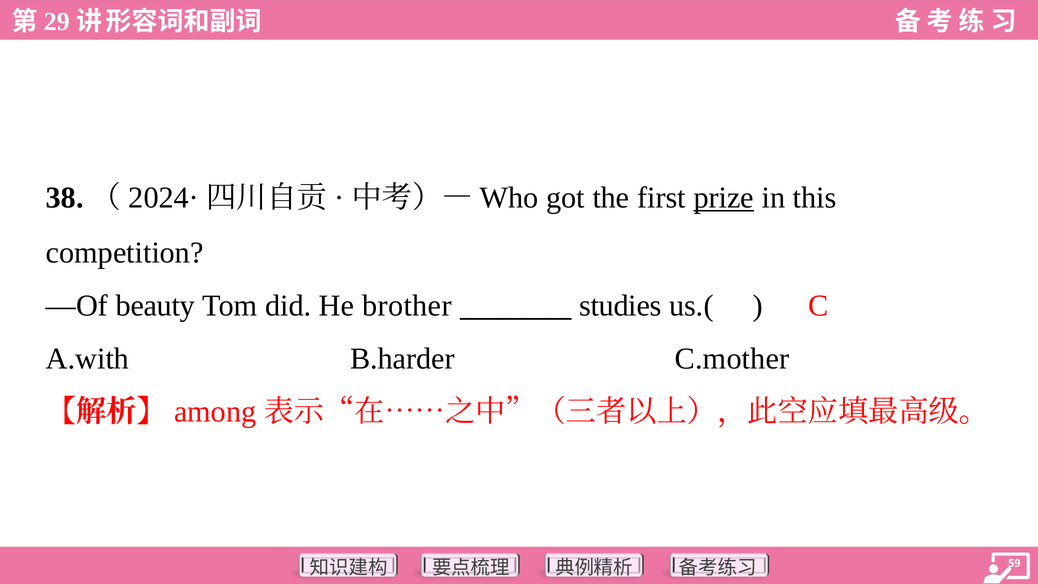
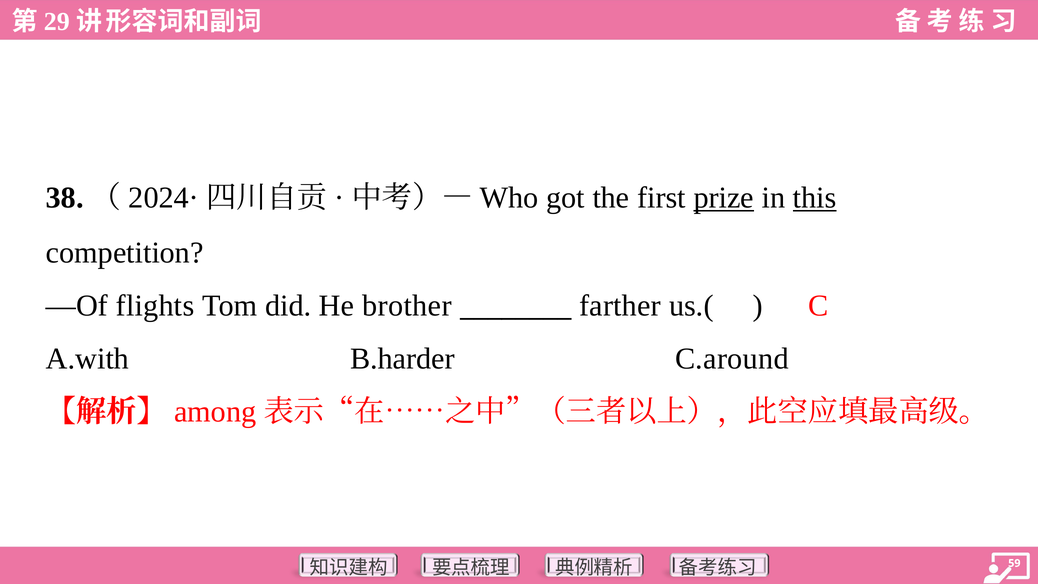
this underline: none -> present (815, 198)
beauty: beauty -> flights (155, 306)
studies: studies -> farther (620, 306)
C.mother: C.mother -> C.around (732, 359)
